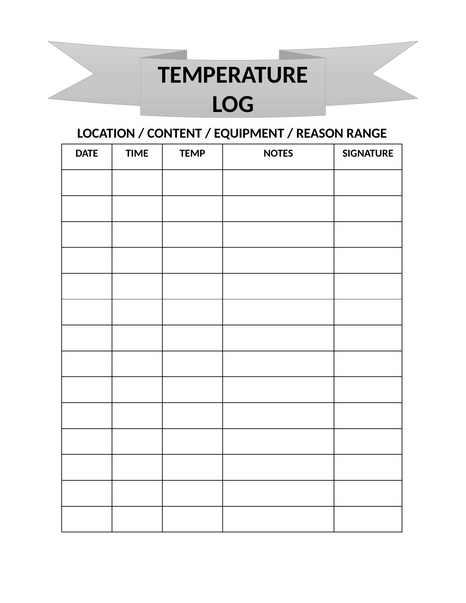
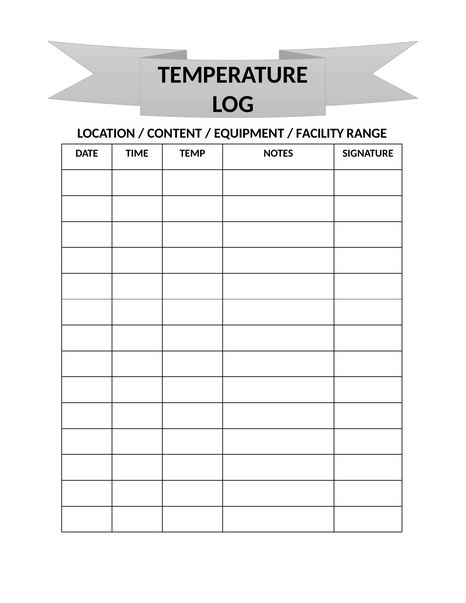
REASON: REASON -> FACILITY (320, 133)
